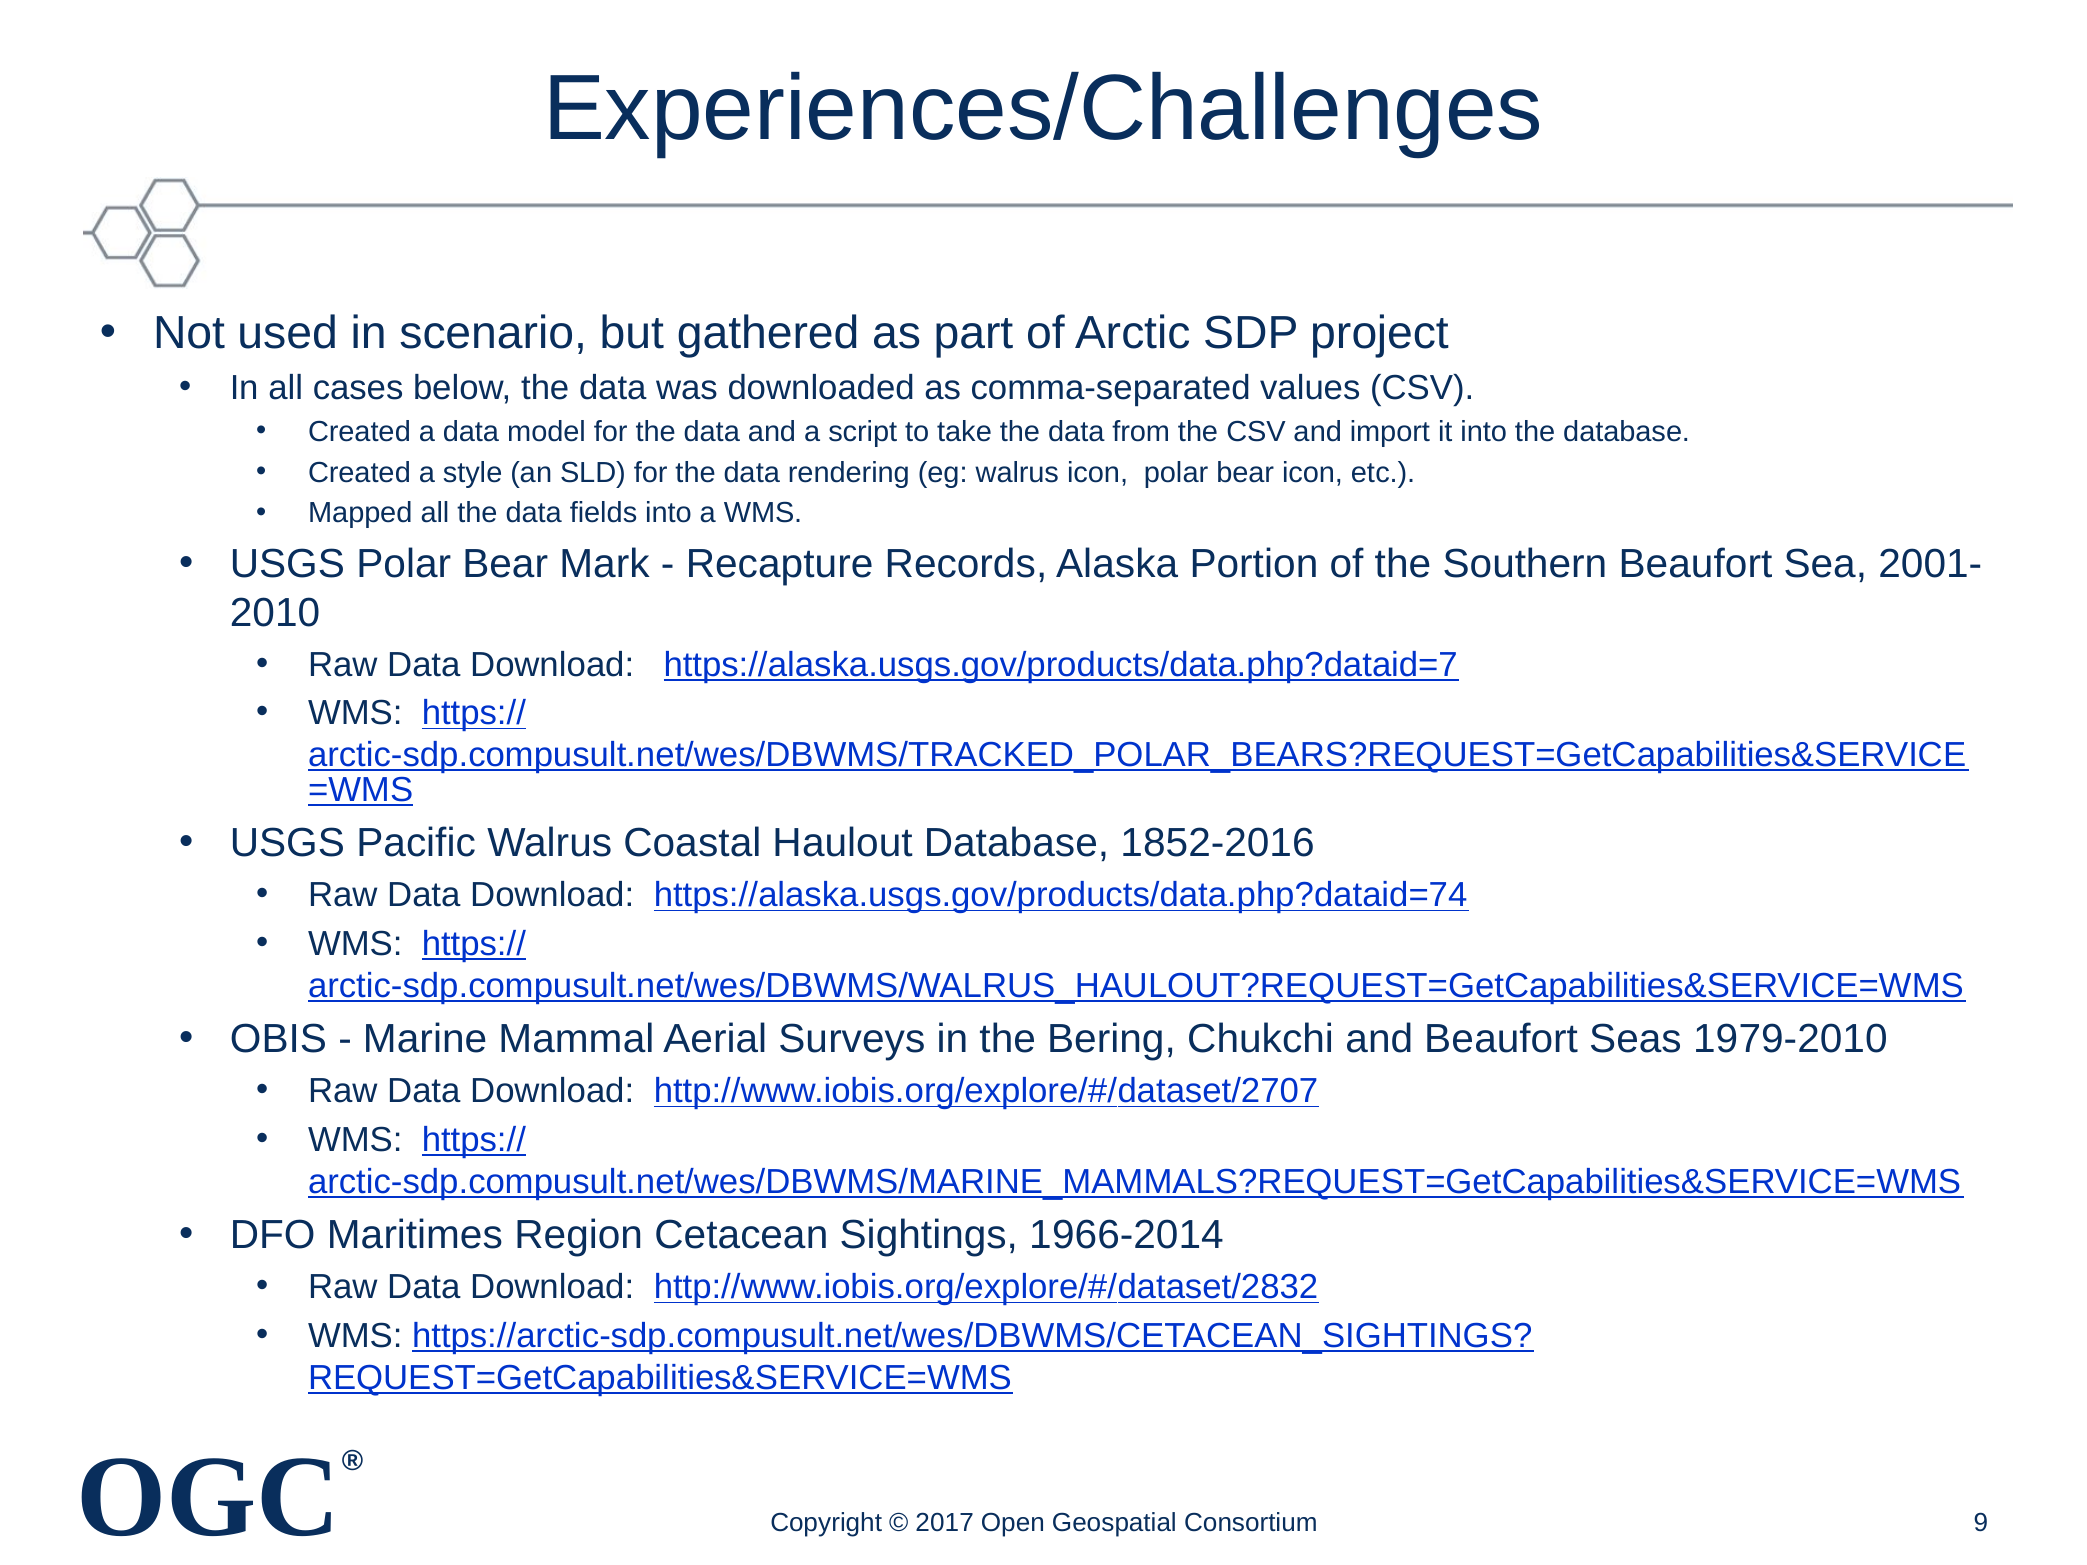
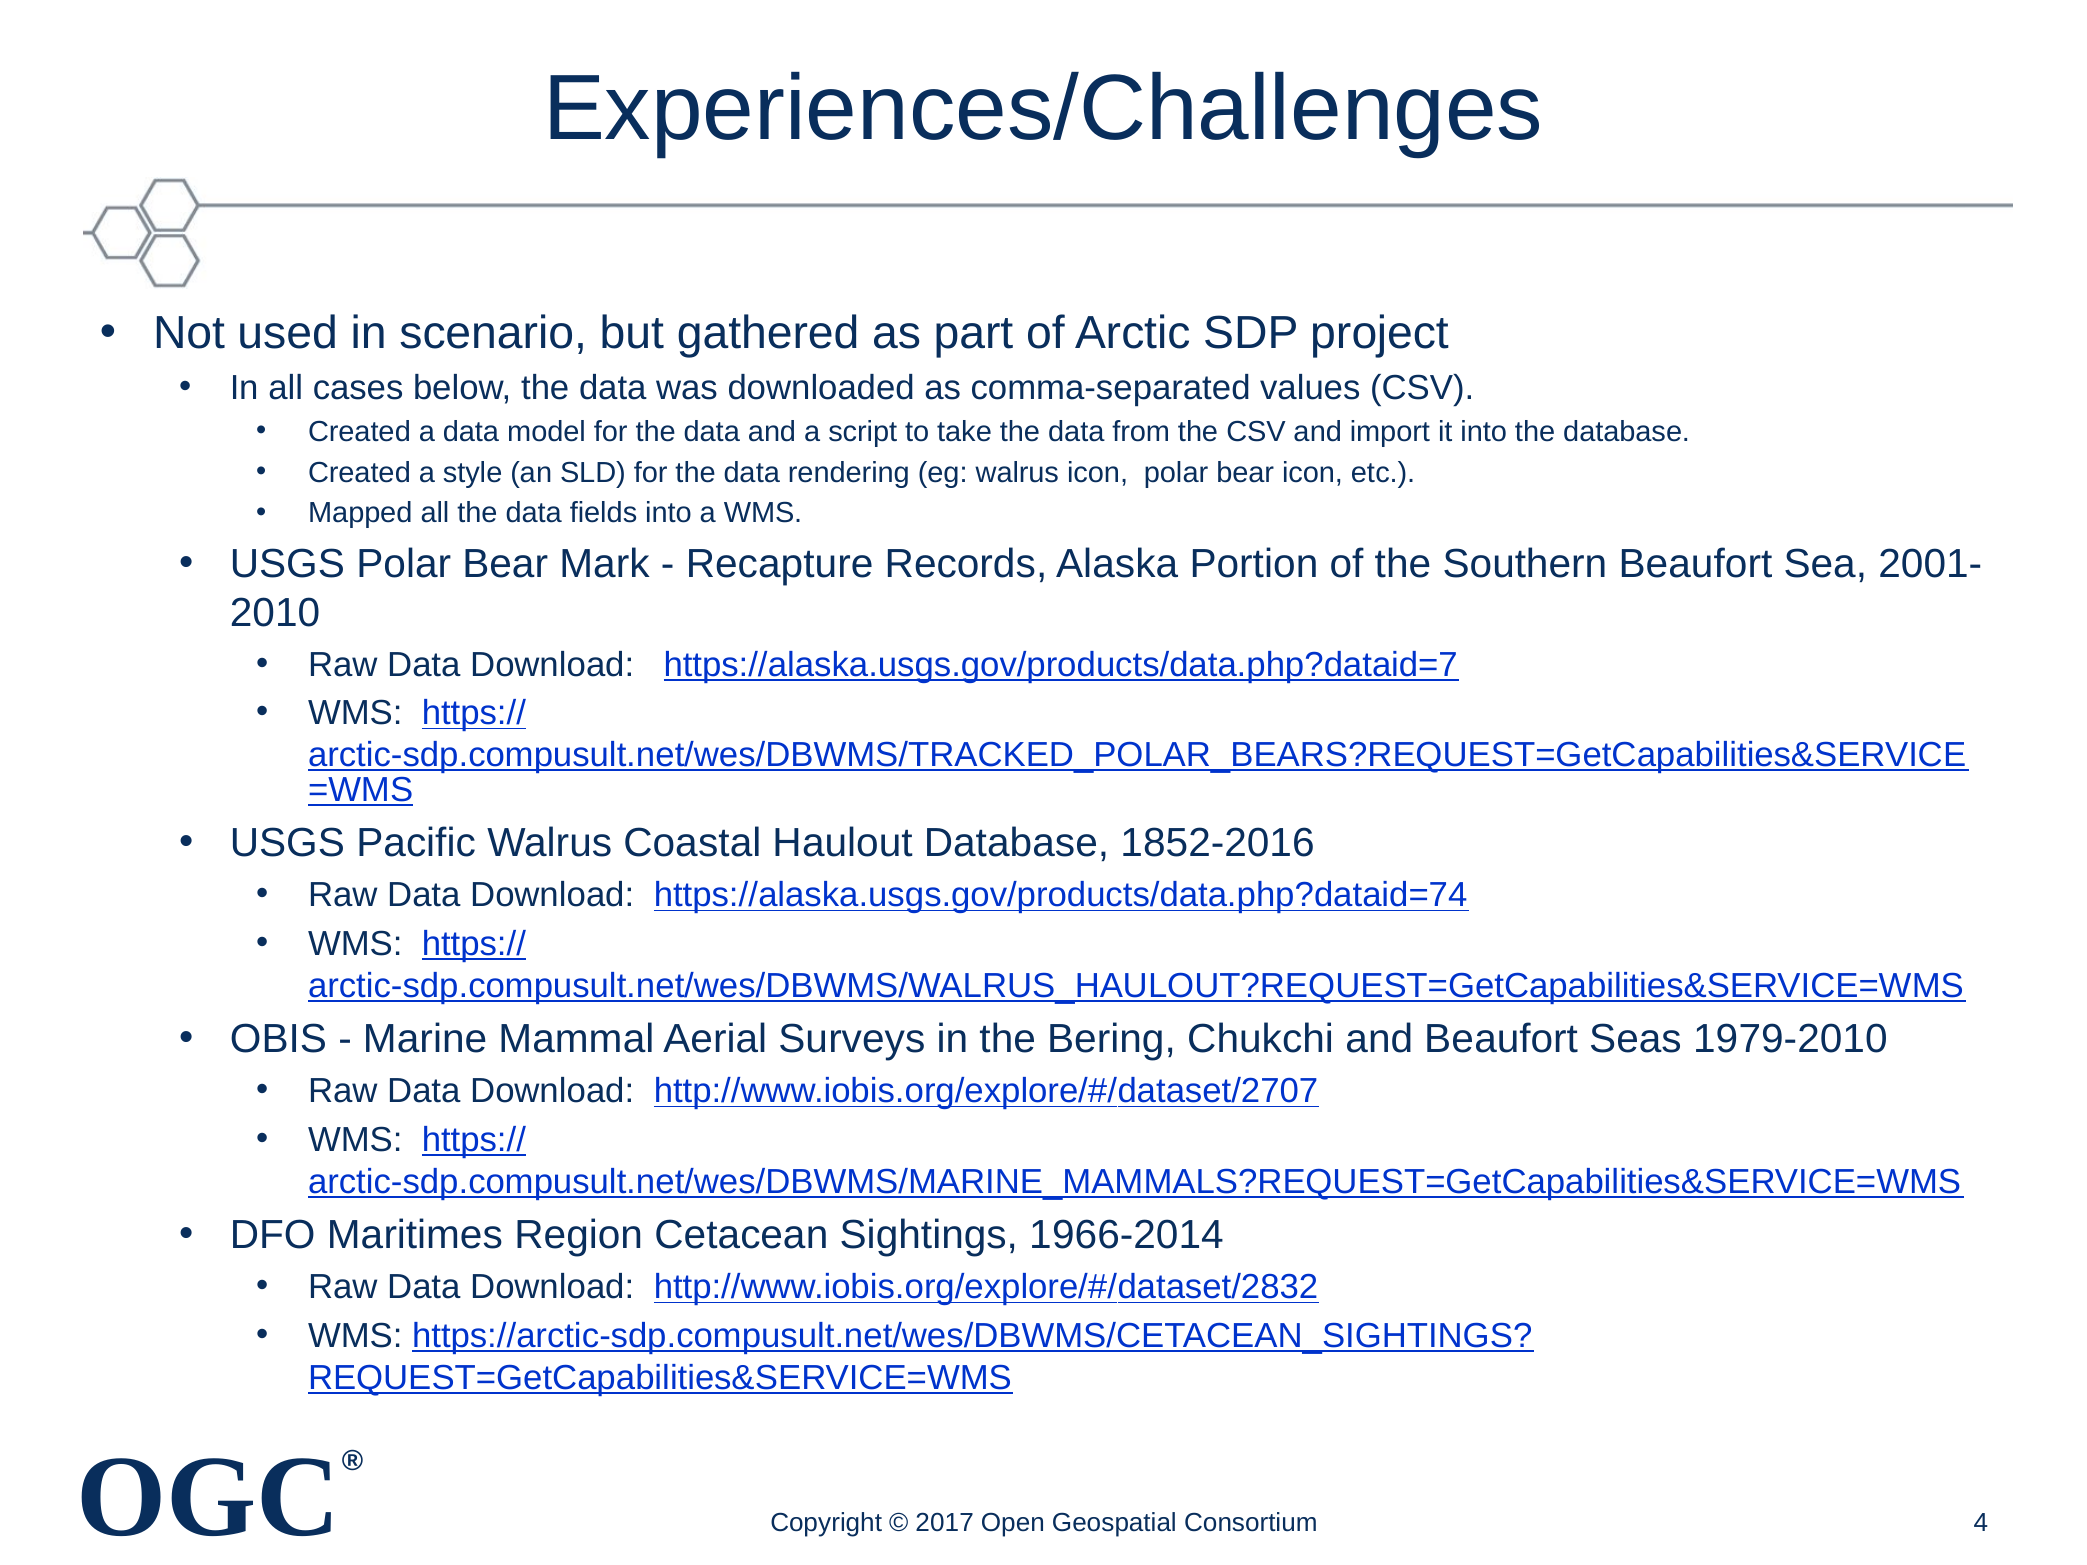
9: 9 -> 4 (1981, 1524)
